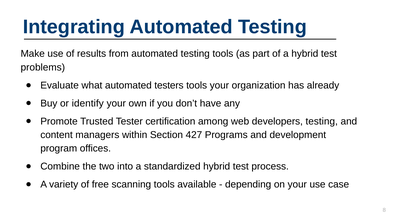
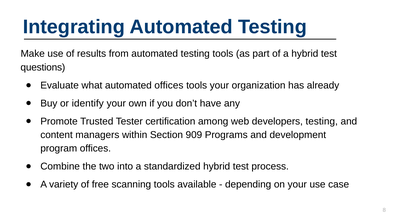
problems: problems -> questions (43, 67)
automated testers: testers -> offices (169, 85)
427: 427 -> 909 (194, 135)
